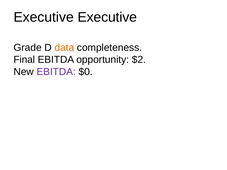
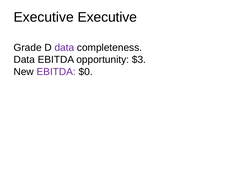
data colour: orange -> purple (64, 48)
Final: Final -> Data (24, 60)
$2: $2 -> $3 (139, 60)
